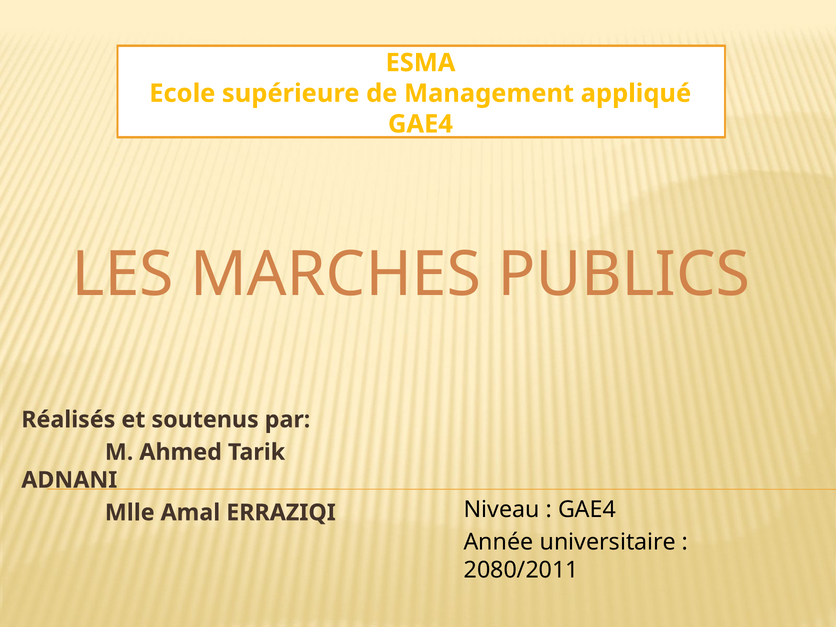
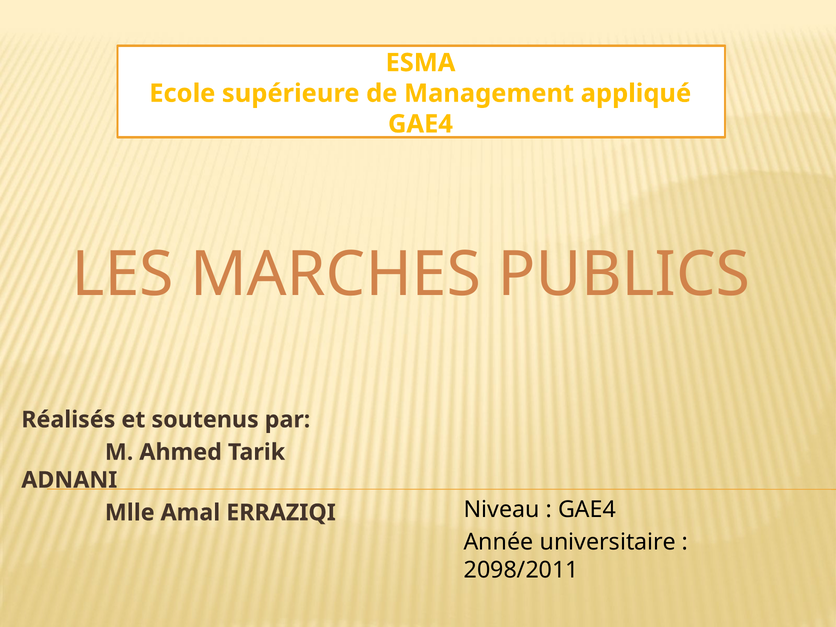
2080/2011: 2080/2011 -> 2098/2011 (521, 570)
